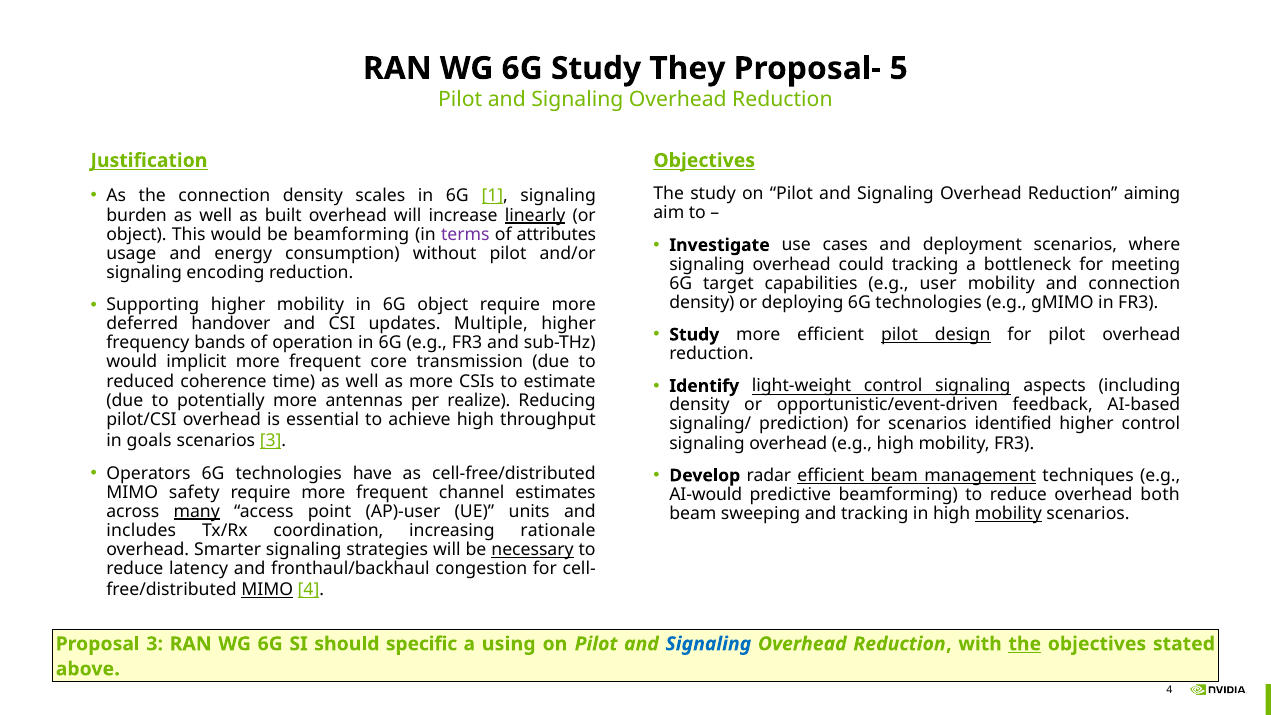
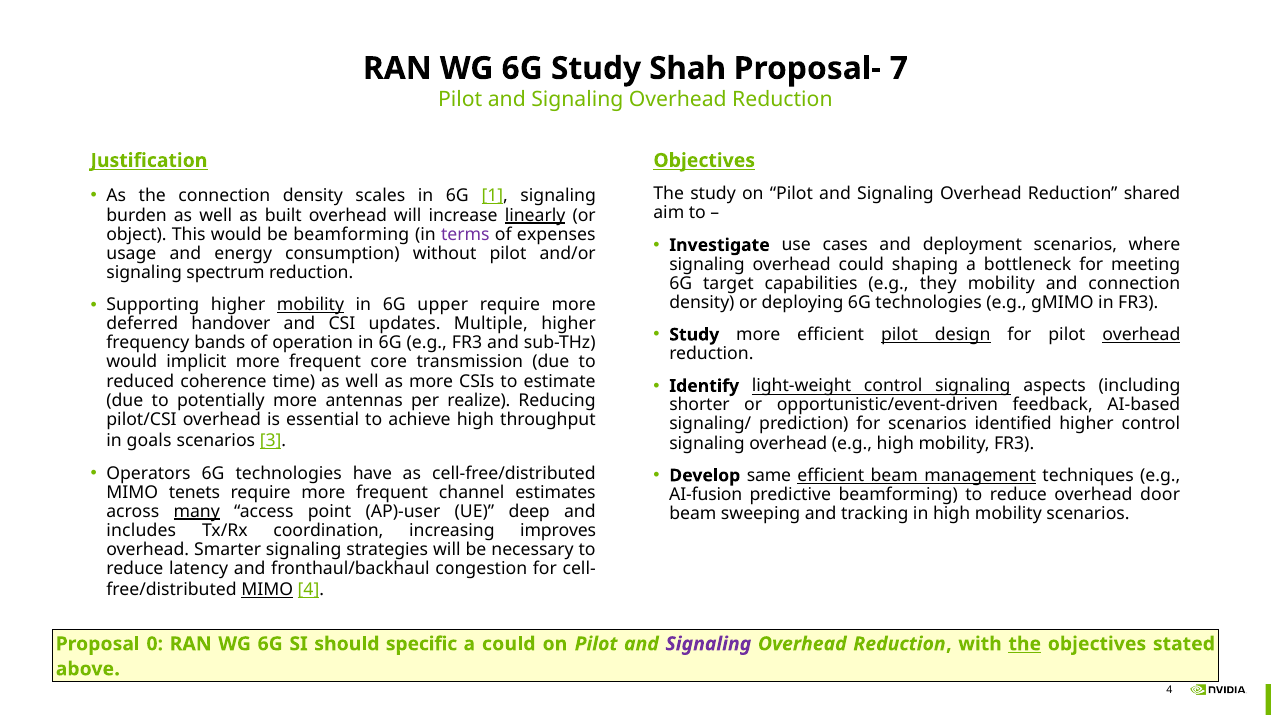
They: They -> Shah (688, 68)
5: 5 -> 7 (899, 68)
aiming: aiming -> shared (1152, 194)
attributes: attributes -> expenses (556, 234)
could tracking: tracking -> shaping (925, 264)
encoding: encoding -> spectrum (225, 273)
user: user -> they (938, 283)
mobility underline: none -> present (311, 305)
6G object: object -> upper (443, 305)
overhead underline: none -> present (1141, 335)
density: density -> shorter (699, 405)
radar: radar -> same (769, 475)
safety: safety -> tenets (194, 492)
AI-would: AI-would -> AI-fusion (706, 495)
both: both -> door (1160, 495)
units: units -> deep (529, 511)
mobility underline: present -> none (1008, 514)
rationale: rationale -> improves (558, 530)
necessary underline: present -> none (533, 549)
Proposal 3: 3 -> 0 (155, 644)
a using: using -> could (509, 644)
Signaling colour: blue -> purple (708, 644)
